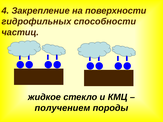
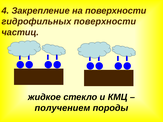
гидрофильных способности: способности -> поверхности (105, 22)
